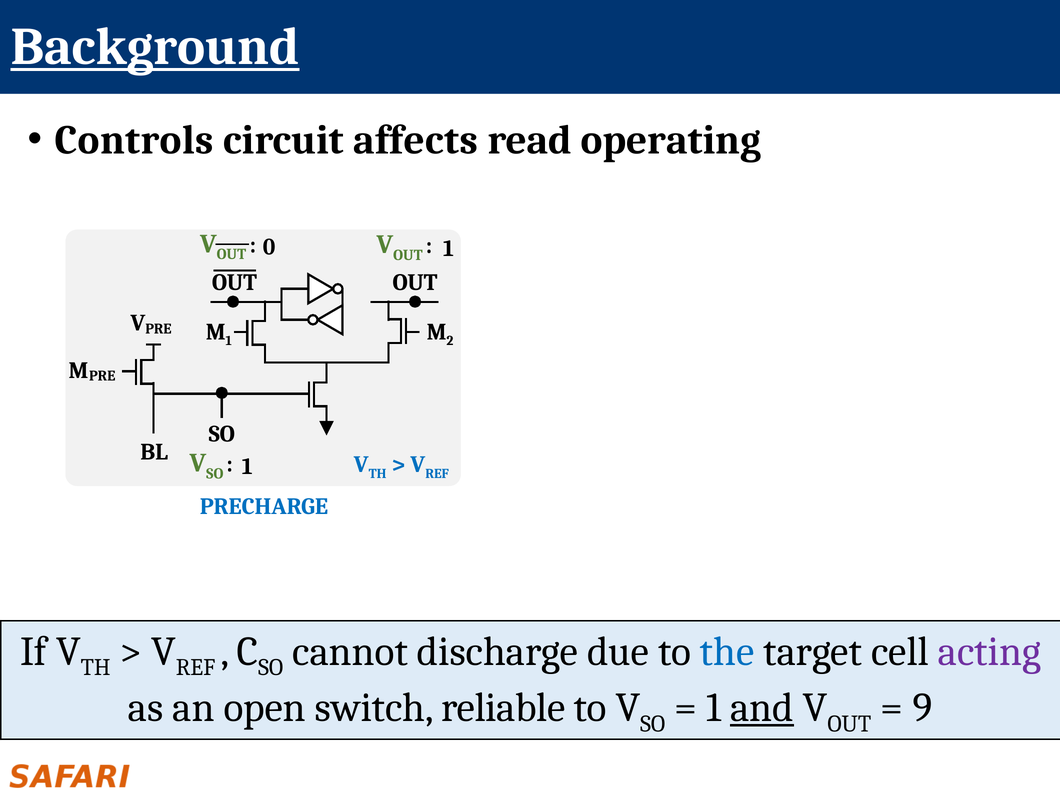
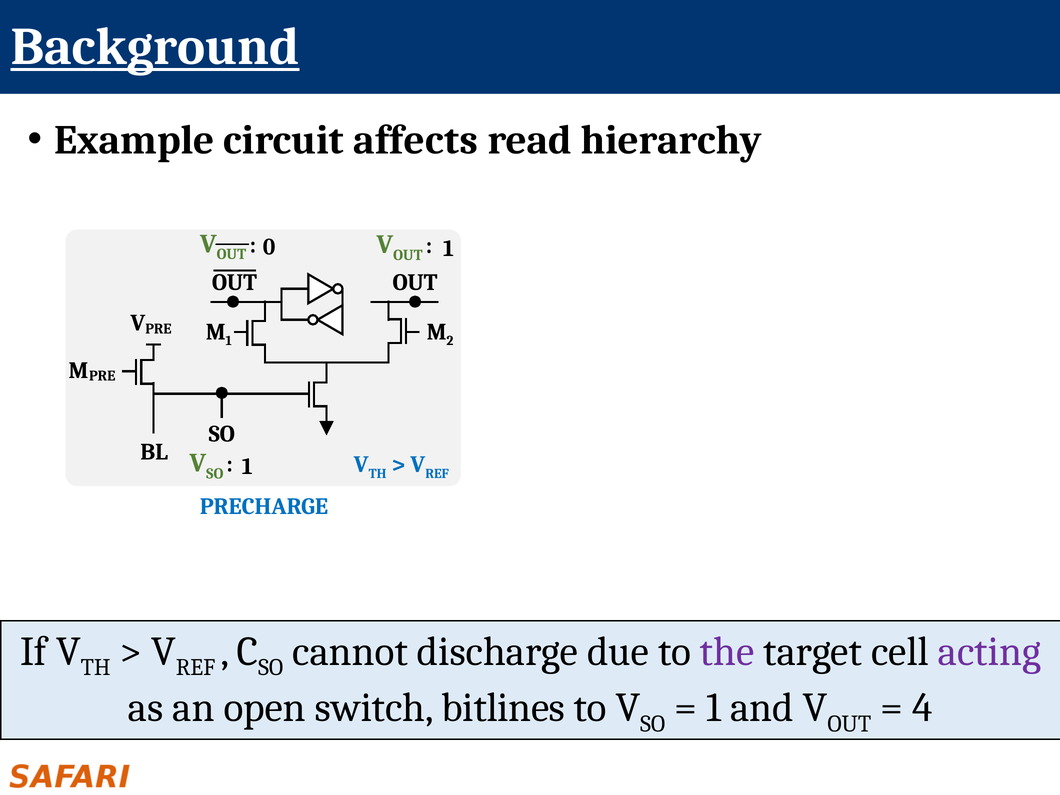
Controls: Controls -> Example (134, 140)
operating: operating -> hierarchy (671, 140)
the colour: blue -> purple (727, 651)
reliable: reliable -> bitlines (503, 708)
and underline: present -> none (762, 708)
9: 9 -> 4 (923, 708)
